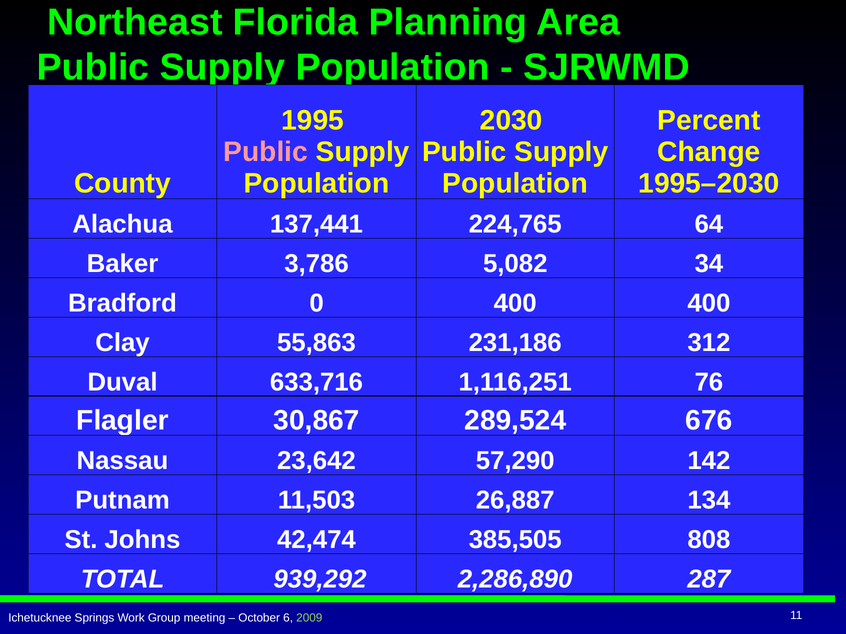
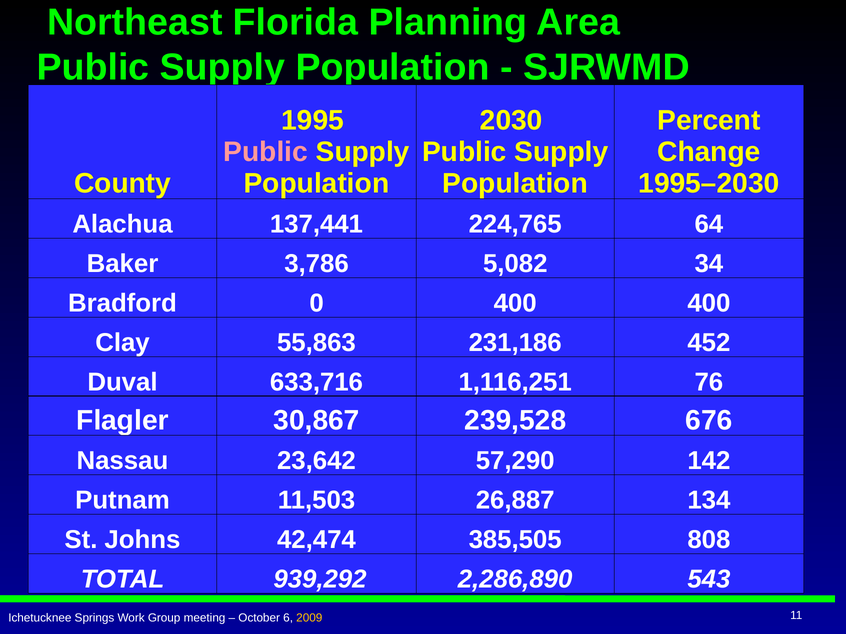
312: 312 -> 452 (709, 343)
289,524: 289,524 -> 239,528 (515, 421)
287: 287 -> 543 (709, 580)
2009 colour: light green -> yellow (309, 618)
